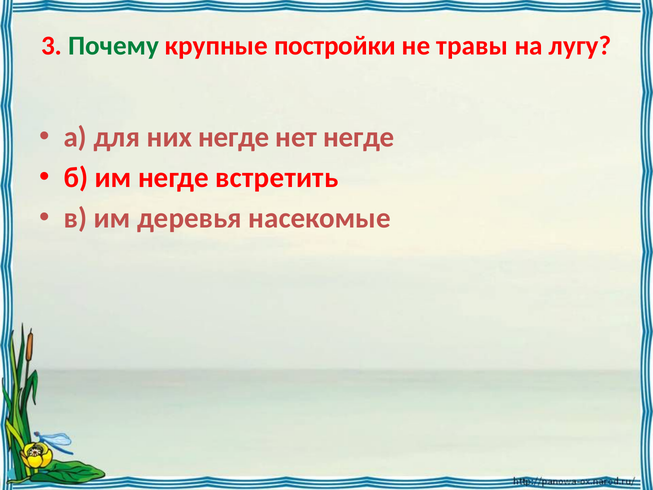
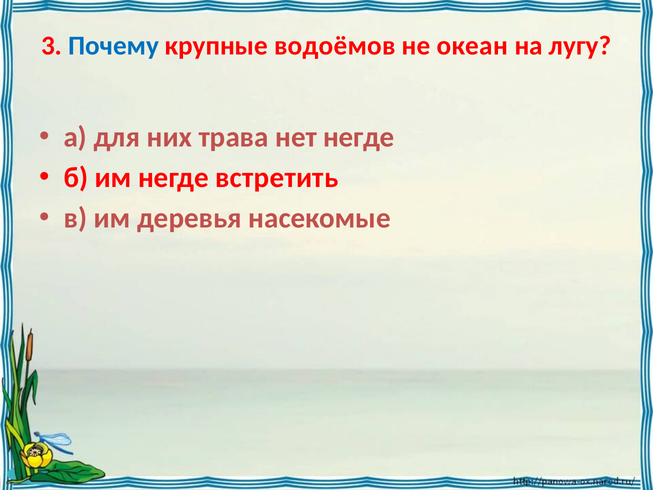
Почему colour: green -> blue (114, 46)
постройки: постройки -> водоёмов (335, 46)
травы: травы -> океан (472, 46)
них негде: негде -> трава (234, 137)
